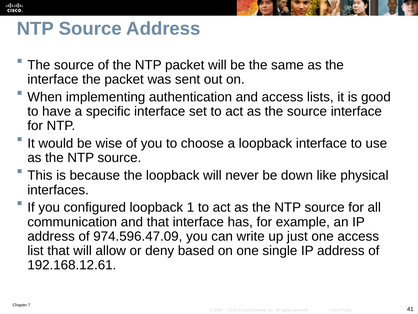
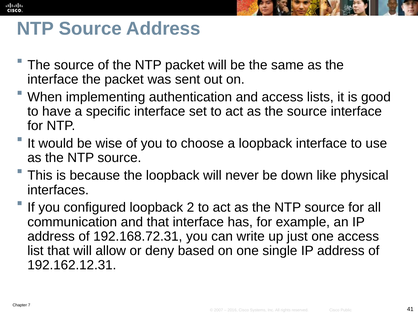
1: 1 -> 2 (191, 207)
974.596.47.09: 974.596.47.09 -> 192.168.72.31 (138, 236)
192.168.12.61: 192.168.12.61 -> 192.162.12.31 (72, 265)
